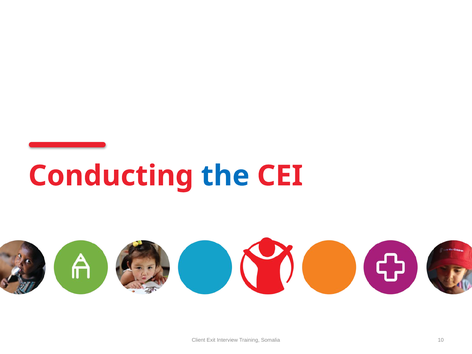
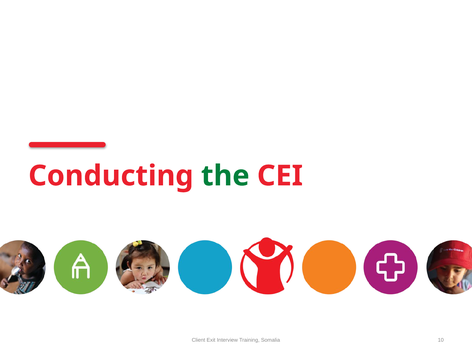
the colour: blue -> green (225, 176)
